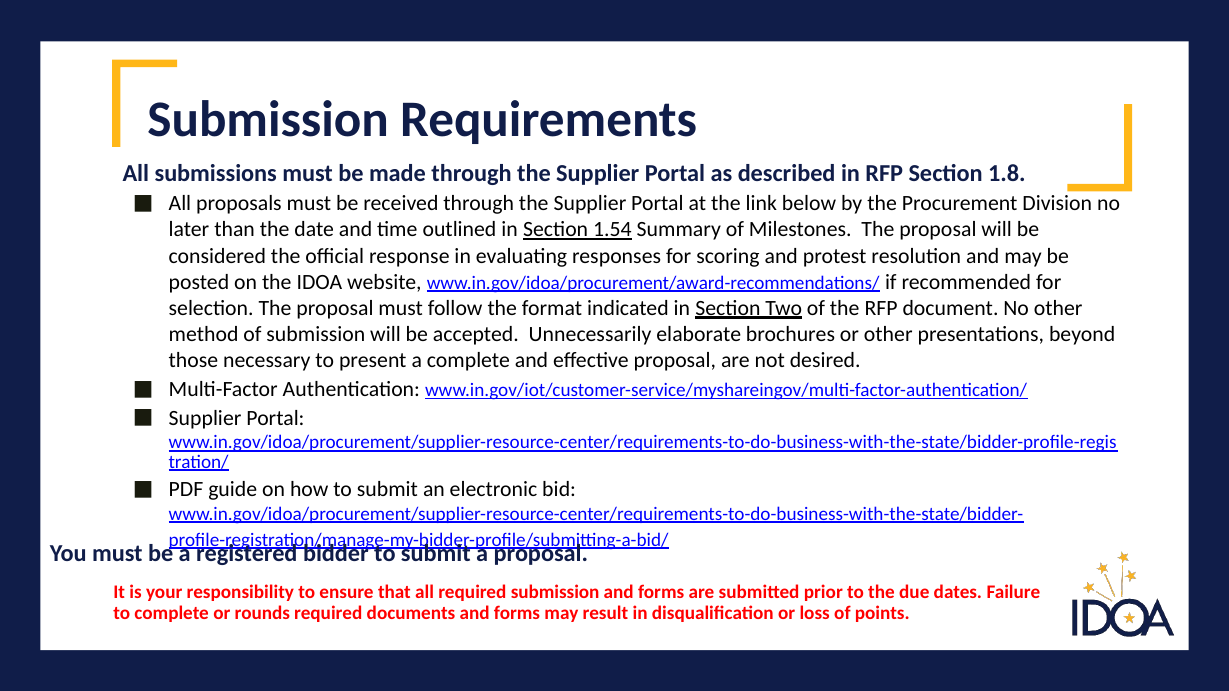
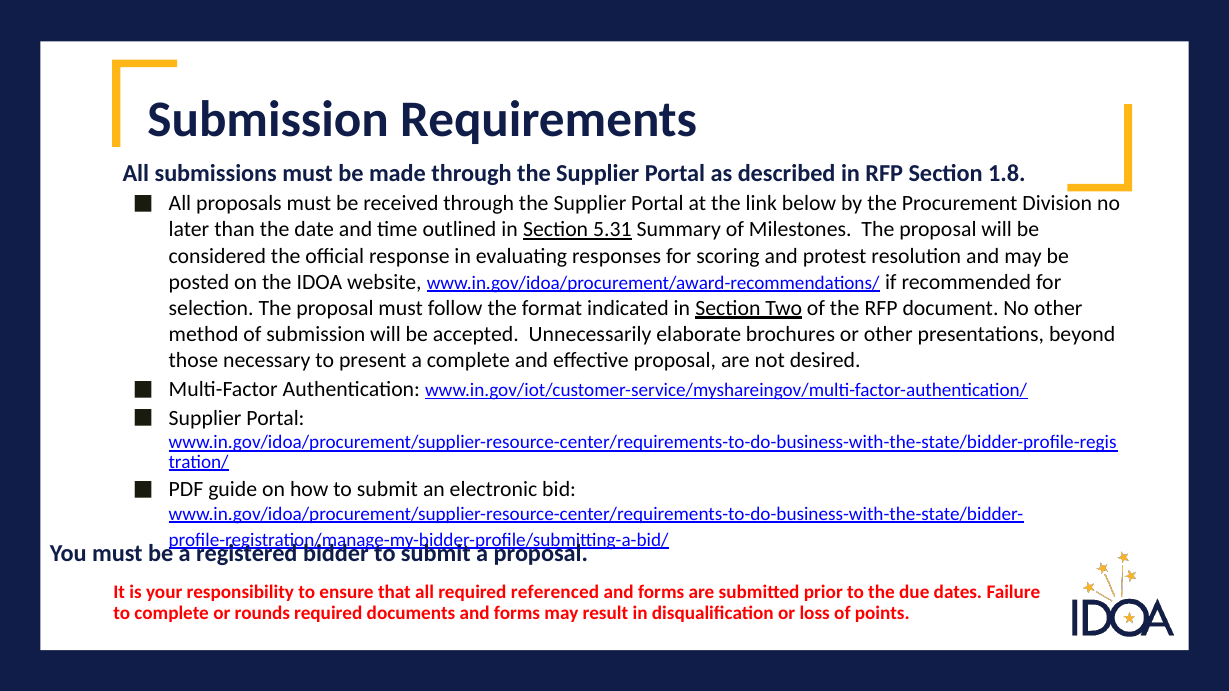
1.54: 1.54 -> 5.31 (612, 229)
required submission: submission -> referenced (555, 593)
